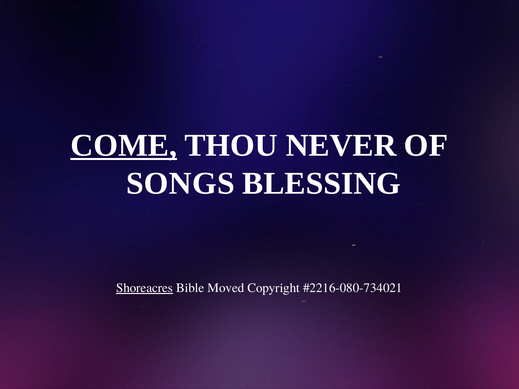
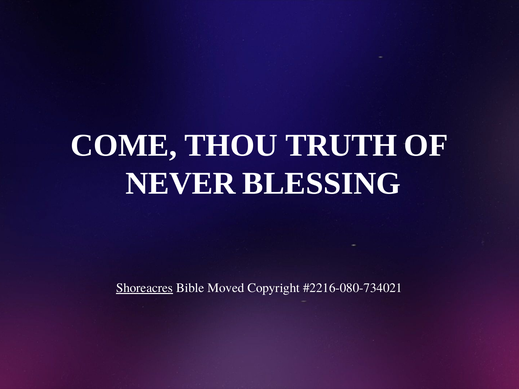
COME underline: present -> none (124, 145)
NEVER: NEVER -> TRUTH (341, 145)
SONGS: SONGS -> NEVER (181, 183)
